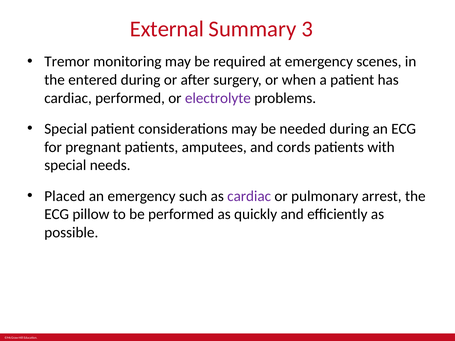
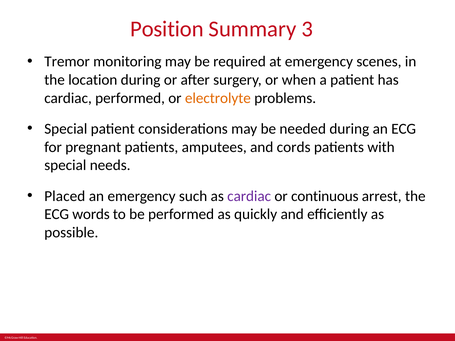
External: External -> Position (167, 29)
entered: entered -> location (93, 80)
electrolyte colour: purple -> orange (218, 98)
pulmonary: pulmonary -> continuous (325, 196)
pillow: pillow -> words (91, 214)
